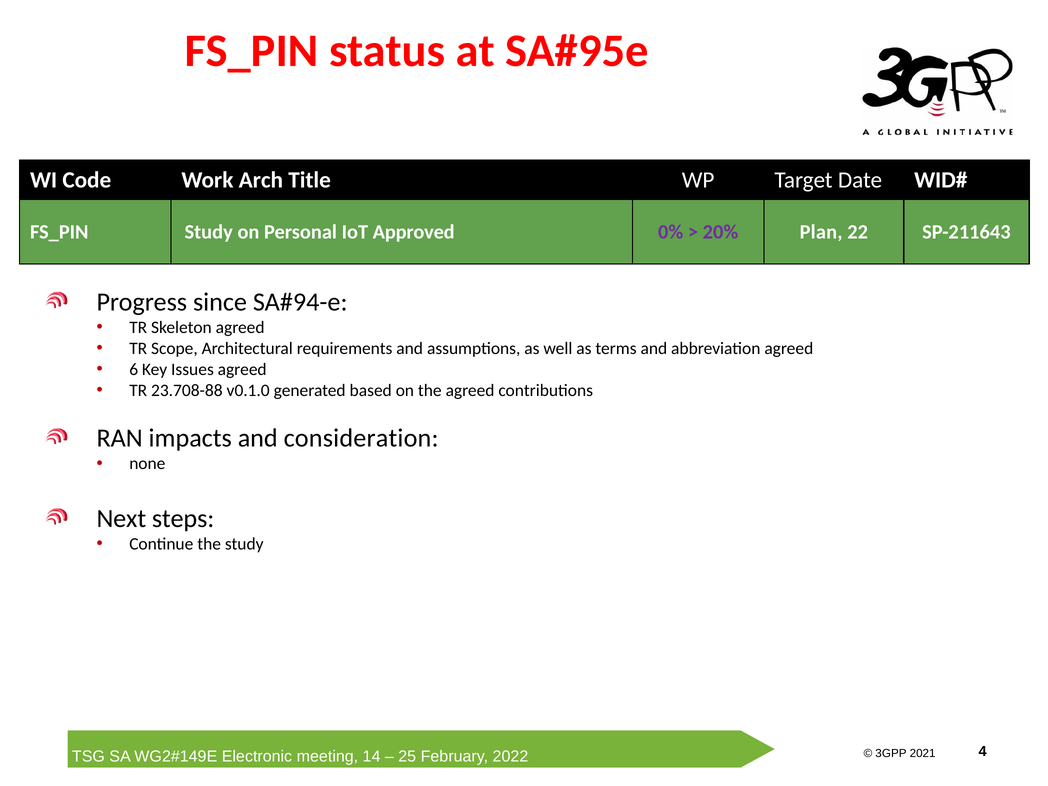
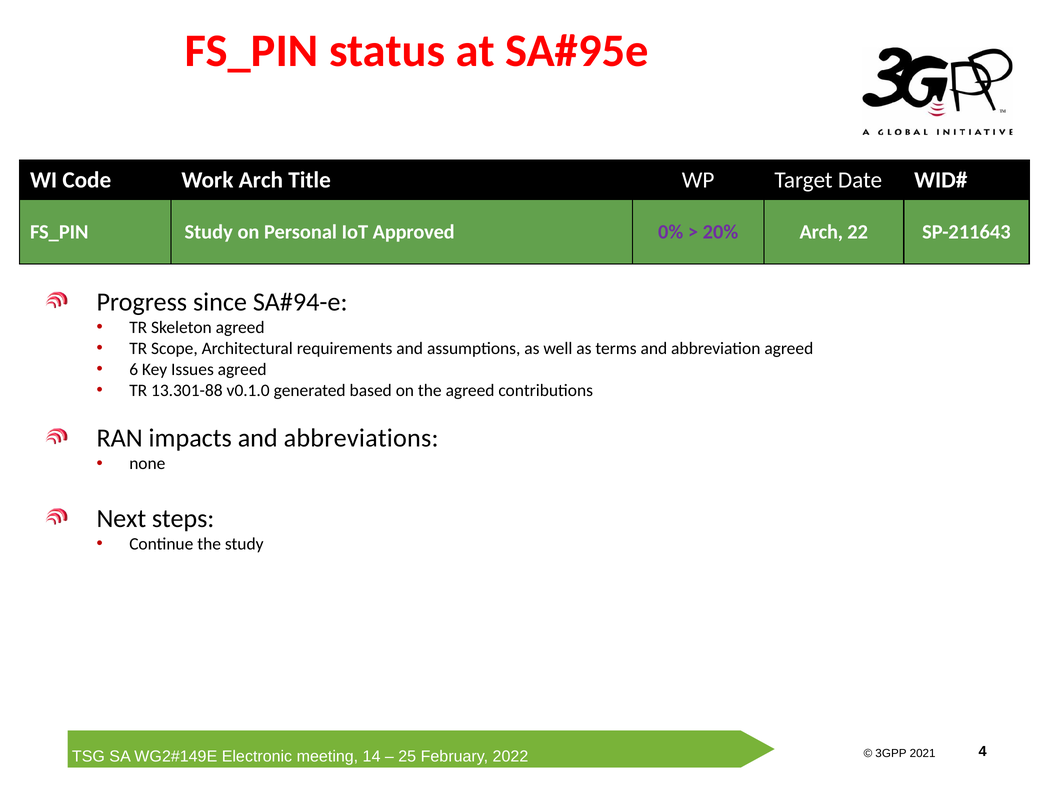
20% Plan: Plan -> Arch (821, 232)
23.708-88: 23.708-88 -> 13.301-88 (187, 390)
consideration: consideration -> abbreviations (361, 438)
